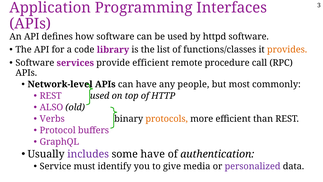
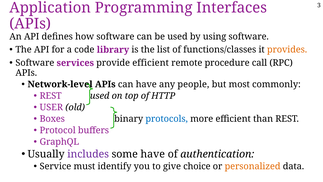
httpd: httpd -> using (215, 36)
ALSO: ALSO -> USER (51, 107)
Verbs: Verbs -> Boxes (52, 119)
protocols colour: orange -> blue (167, 119)
media: media -> choice (197, 166)
personalized colour: purple -> orange (253, 166)
